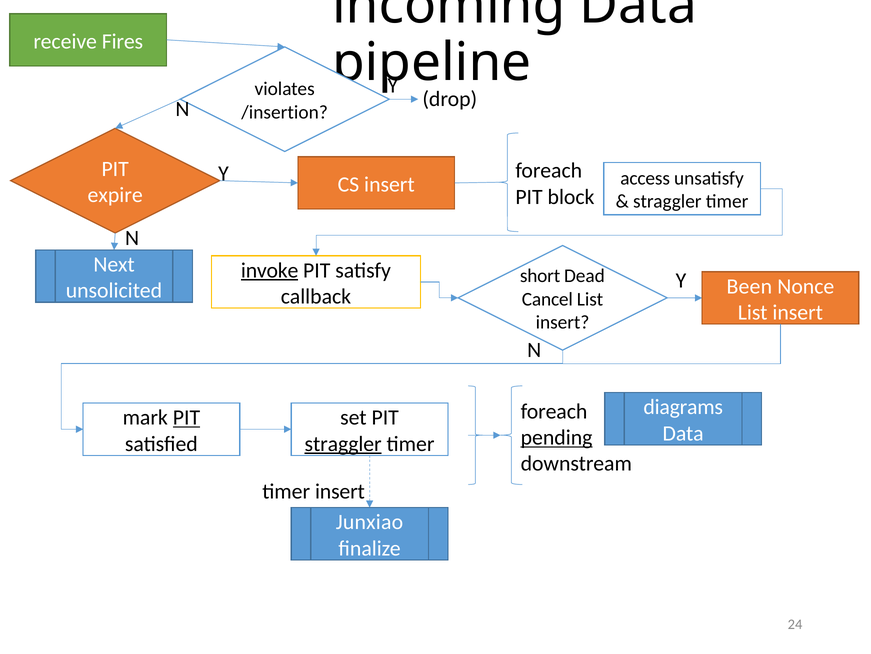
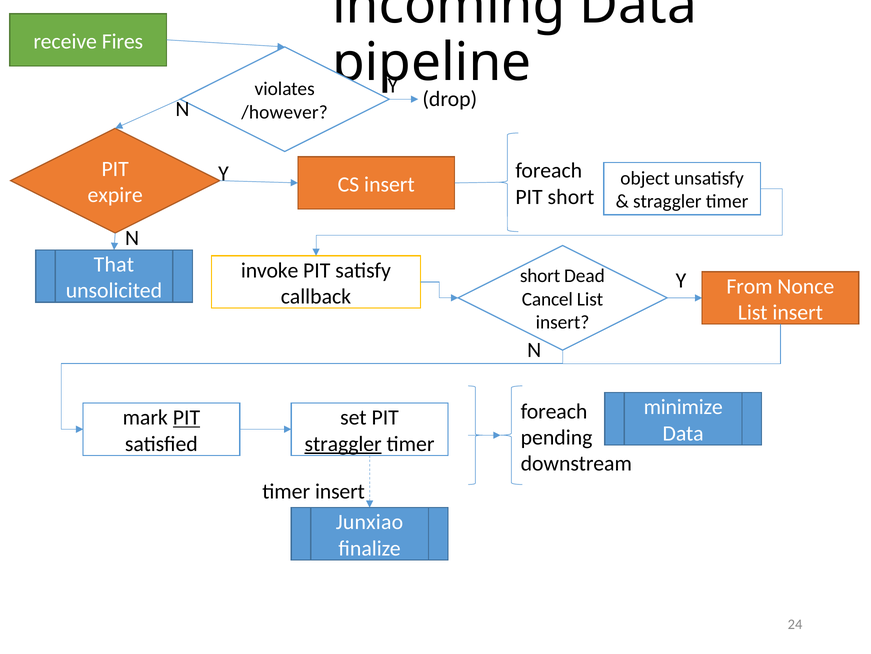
/insertion: /insertion -> /however (285, 112)
access: access -> object (645, 178)
PIT block: block -> short (571, 197)
Next: Next -> That (114, 264)
invoke underline: present -> none (270, 270)
Been: Been -> From (749, 286)
diagrams: diagrams -> minimize (683, 407)
pending underline: present -> none (557, 437)
